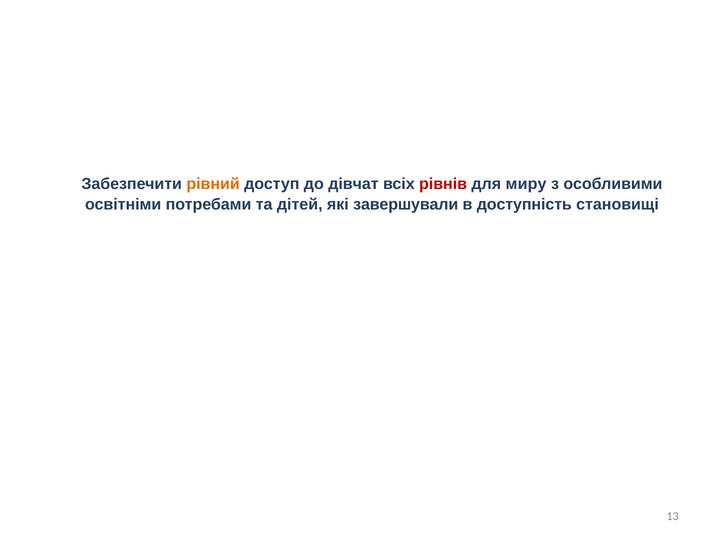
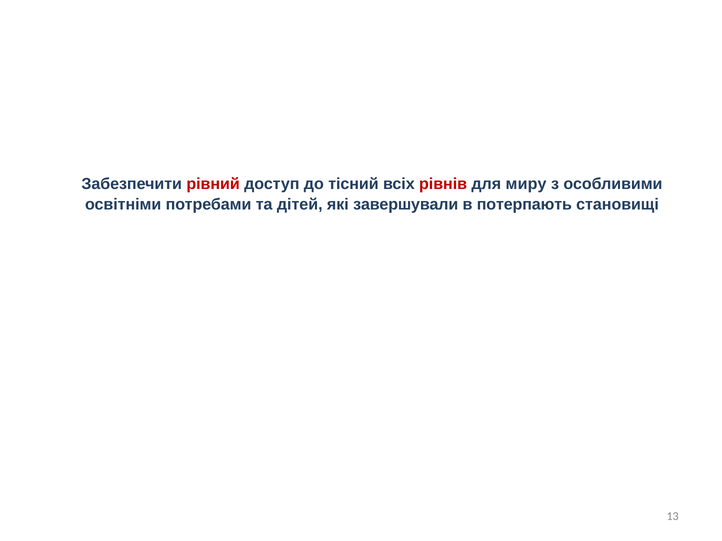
рівний colour: orange -> red (213, 184)
дівчат: дівчат -> тісний (353, 184)
доступність: доступність -> потерпають (524, 205)
